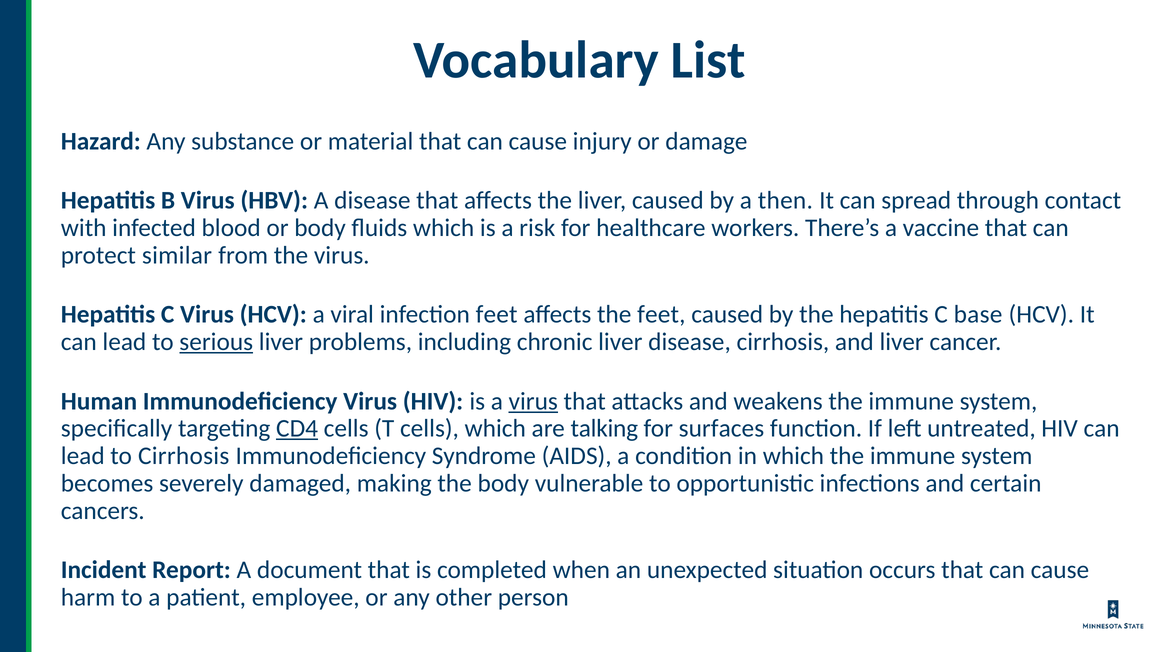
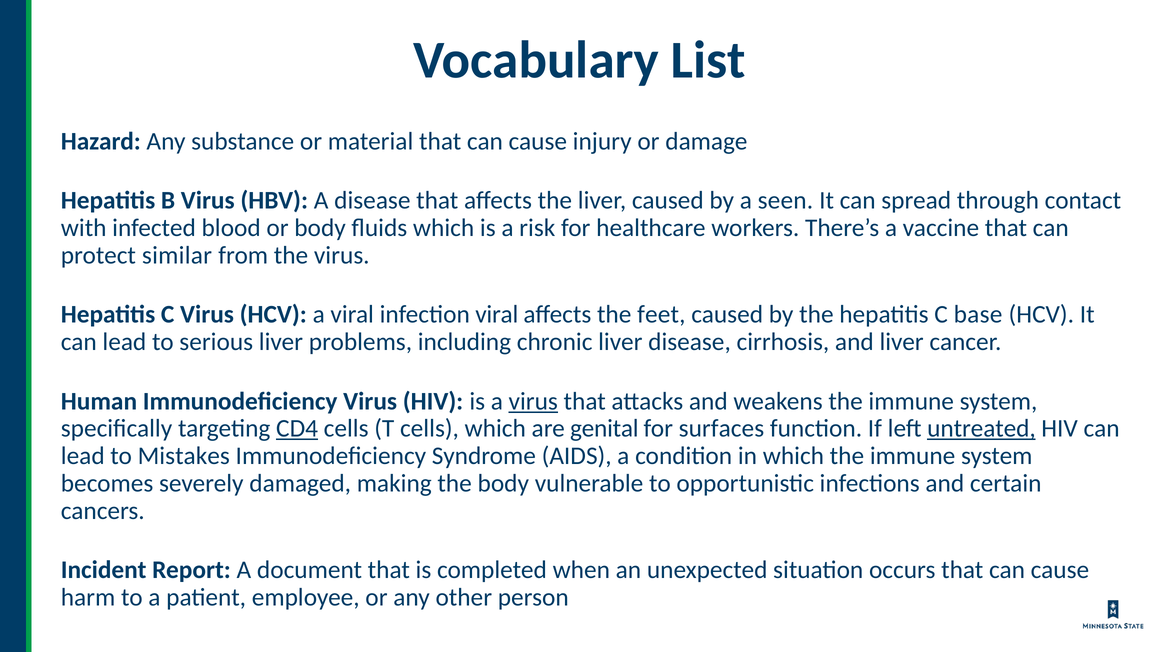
then: then -> seen (785, 201)
infection feet: feet -> viral (497, 315)
serious underline: present -> none (216, 342)
talking: talking -> genital (604, 429)
untreated underline: none -> present (981, 429)
to Cirrhosis: Cirrhosis -> Mistakes (184, 456)
